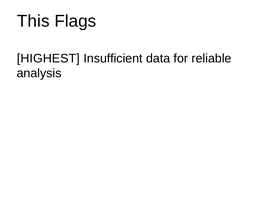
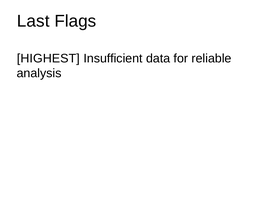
This: This -> Last (33, 21)
